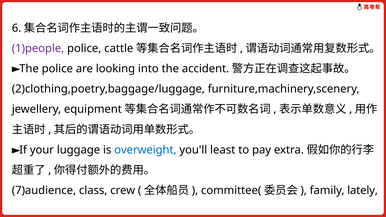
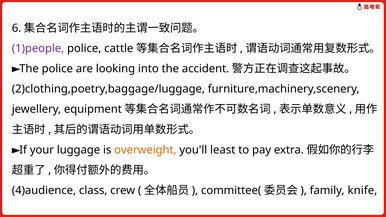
overweight colour: blue -> orange (145, 150)
7)audience: 7)audience -> 4)audience (44, 190)
lately: lately -> knife (362, 190)
